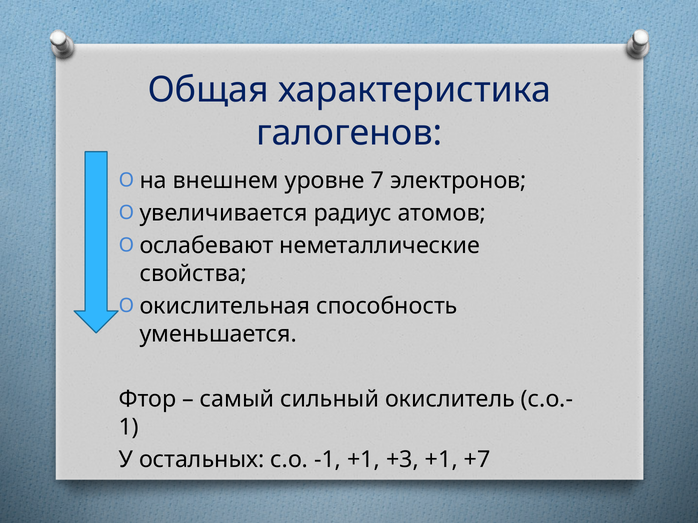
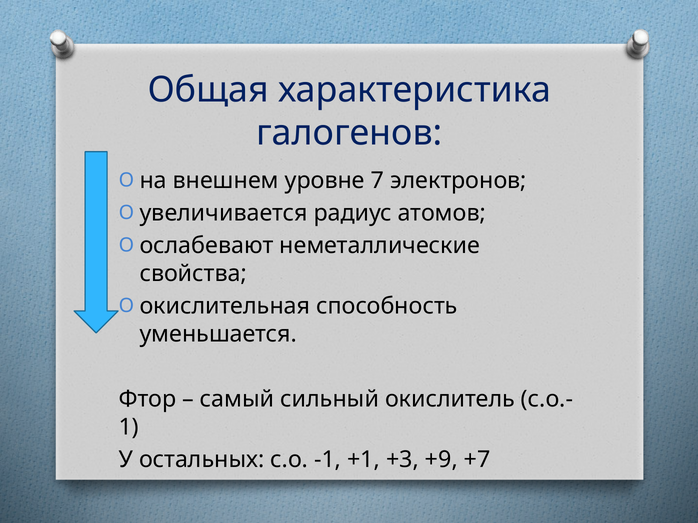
+3 +1: +1 -> +9 (441, 460)
